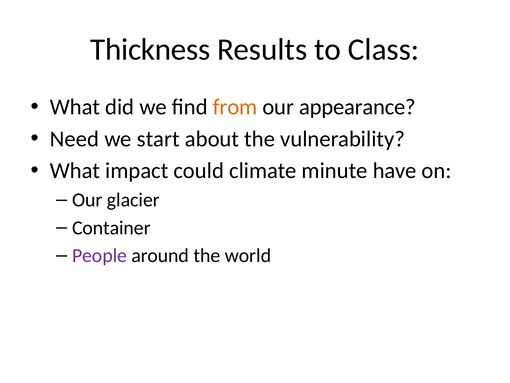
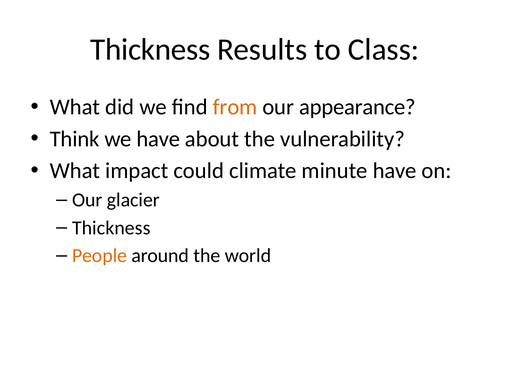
Need: Need -> Think (75, 139)
we start: start -> have (158, 139)
Container: Container -> Thickness (111, 228)
People colour: purple -> orange (100, 255)
